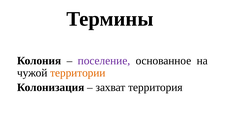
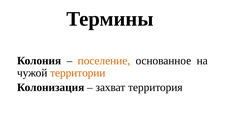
поселение colour: purple -> orange (104, 60)
